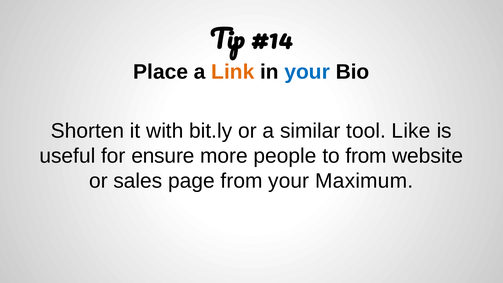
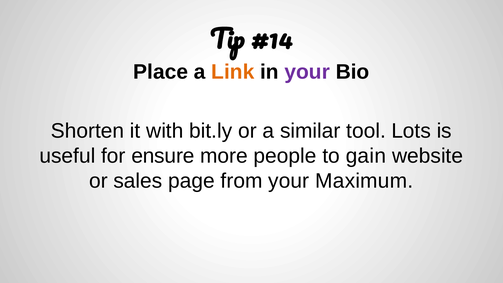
your colour: blue -> purple (307, 72)
Like: Like -> Lots (411, 131)
to from: from -> gain (366, 156)
